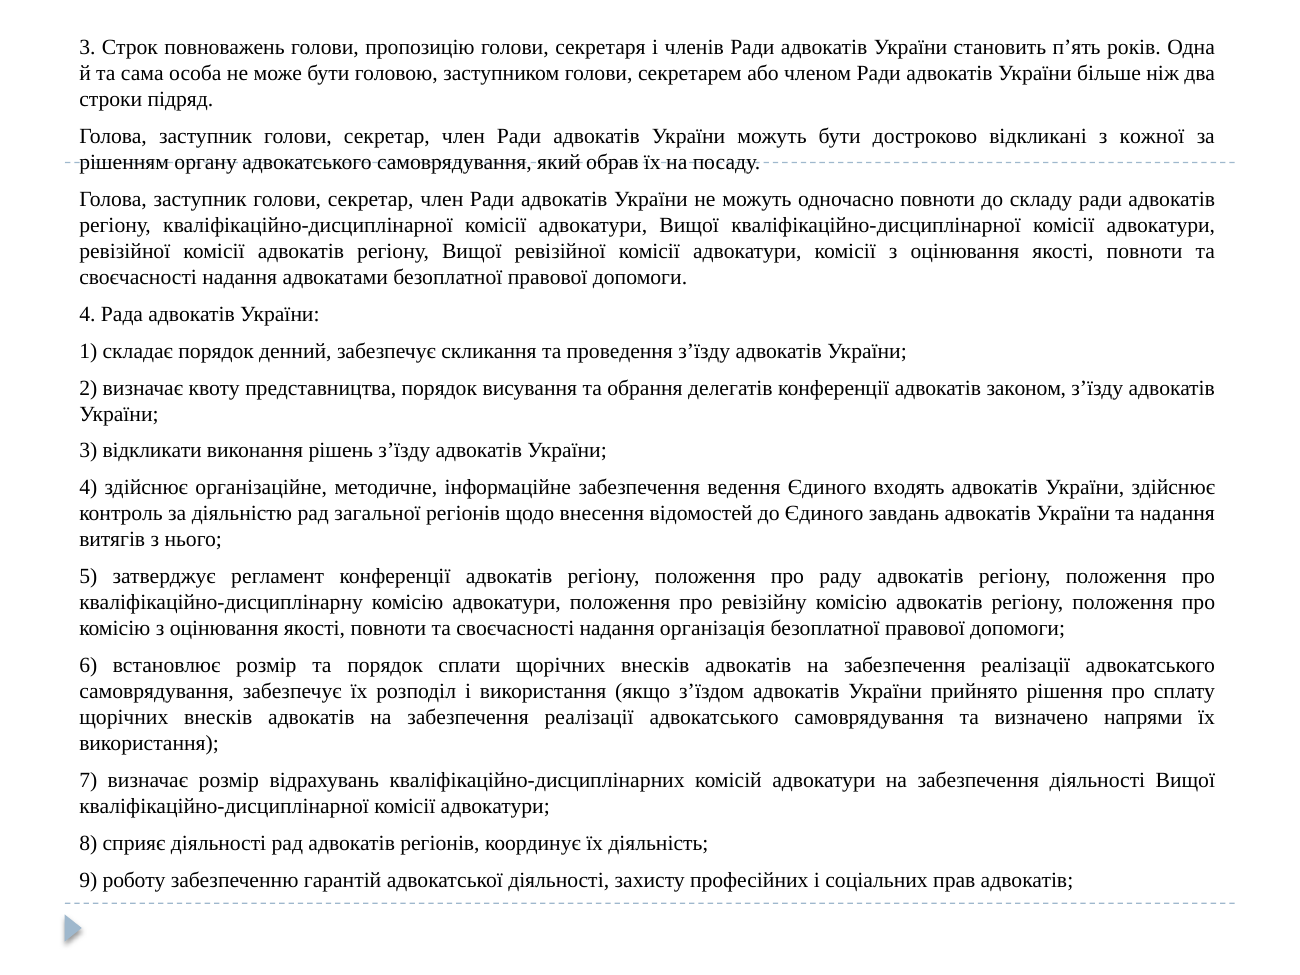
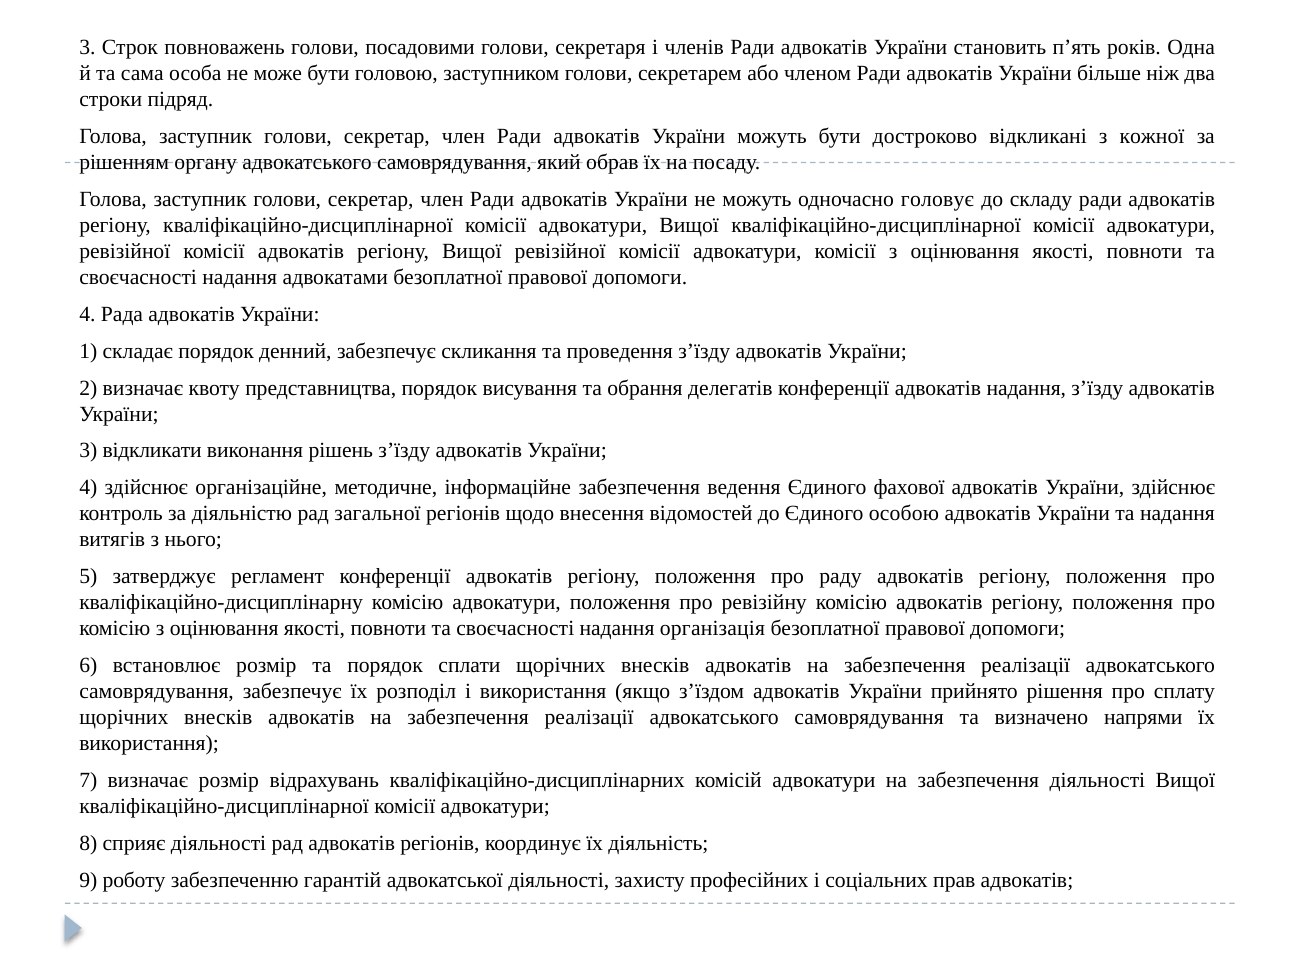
пропозицію: пропозицію -> посадовими (420, 48)
одночасно повноти: повноти -> головує (937, 199)
адвокатів законом: законом -> надання (1026, 388)
входять: входять -> фахової (909, 488)
завдань: завдань -> особою (904, 514)
